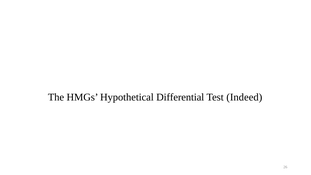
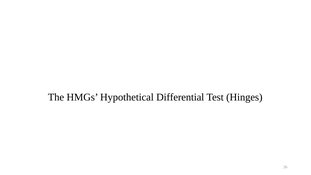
Indeed: Indeed -> Hinges (244, 97)
